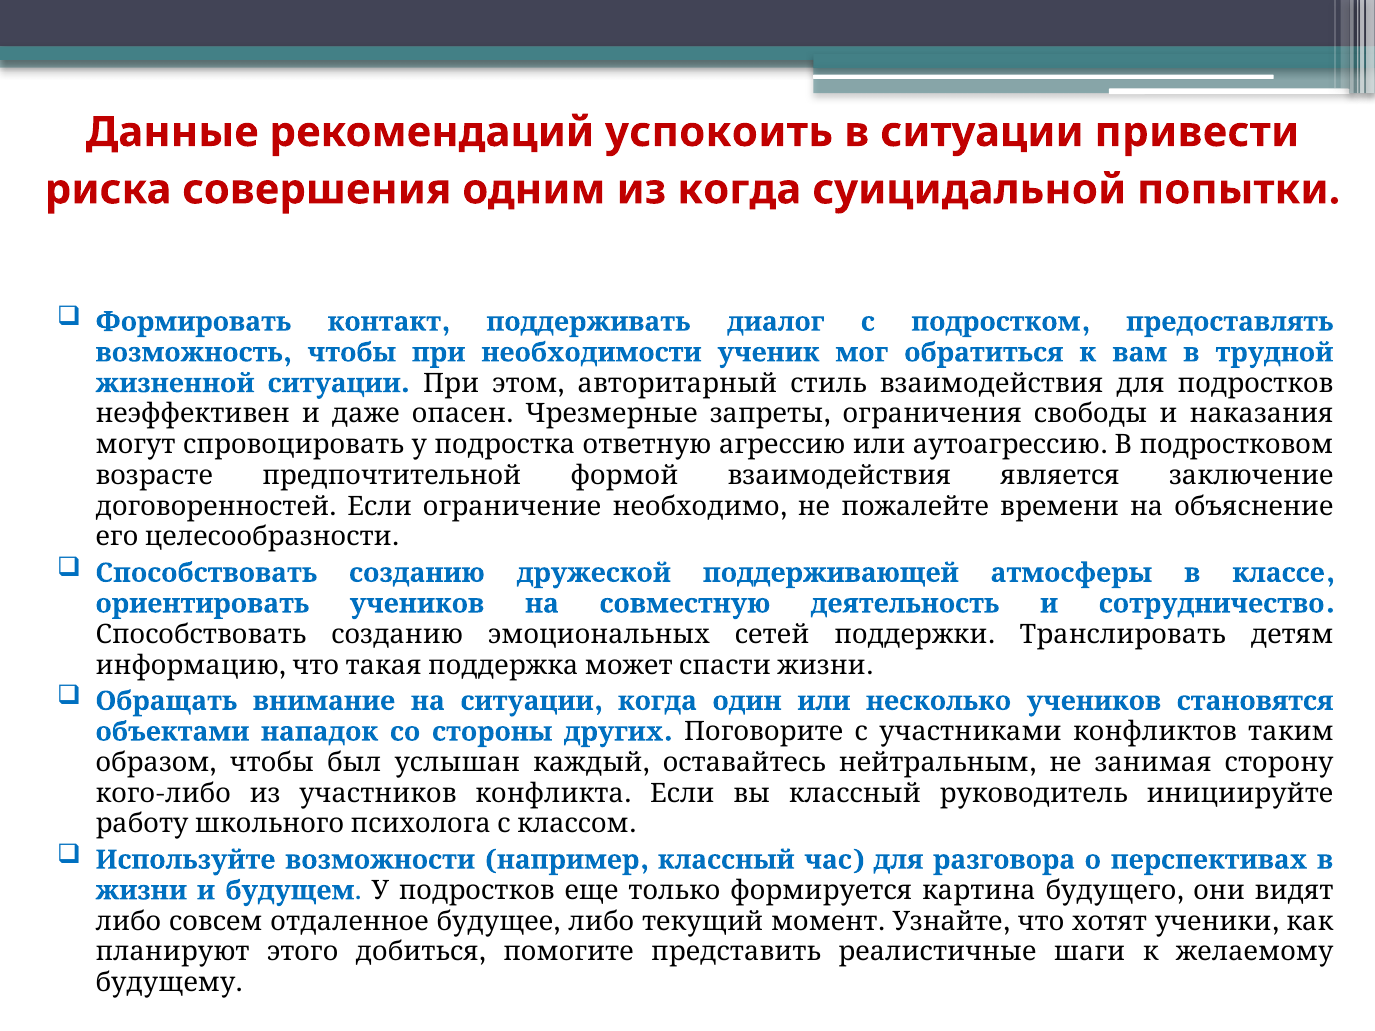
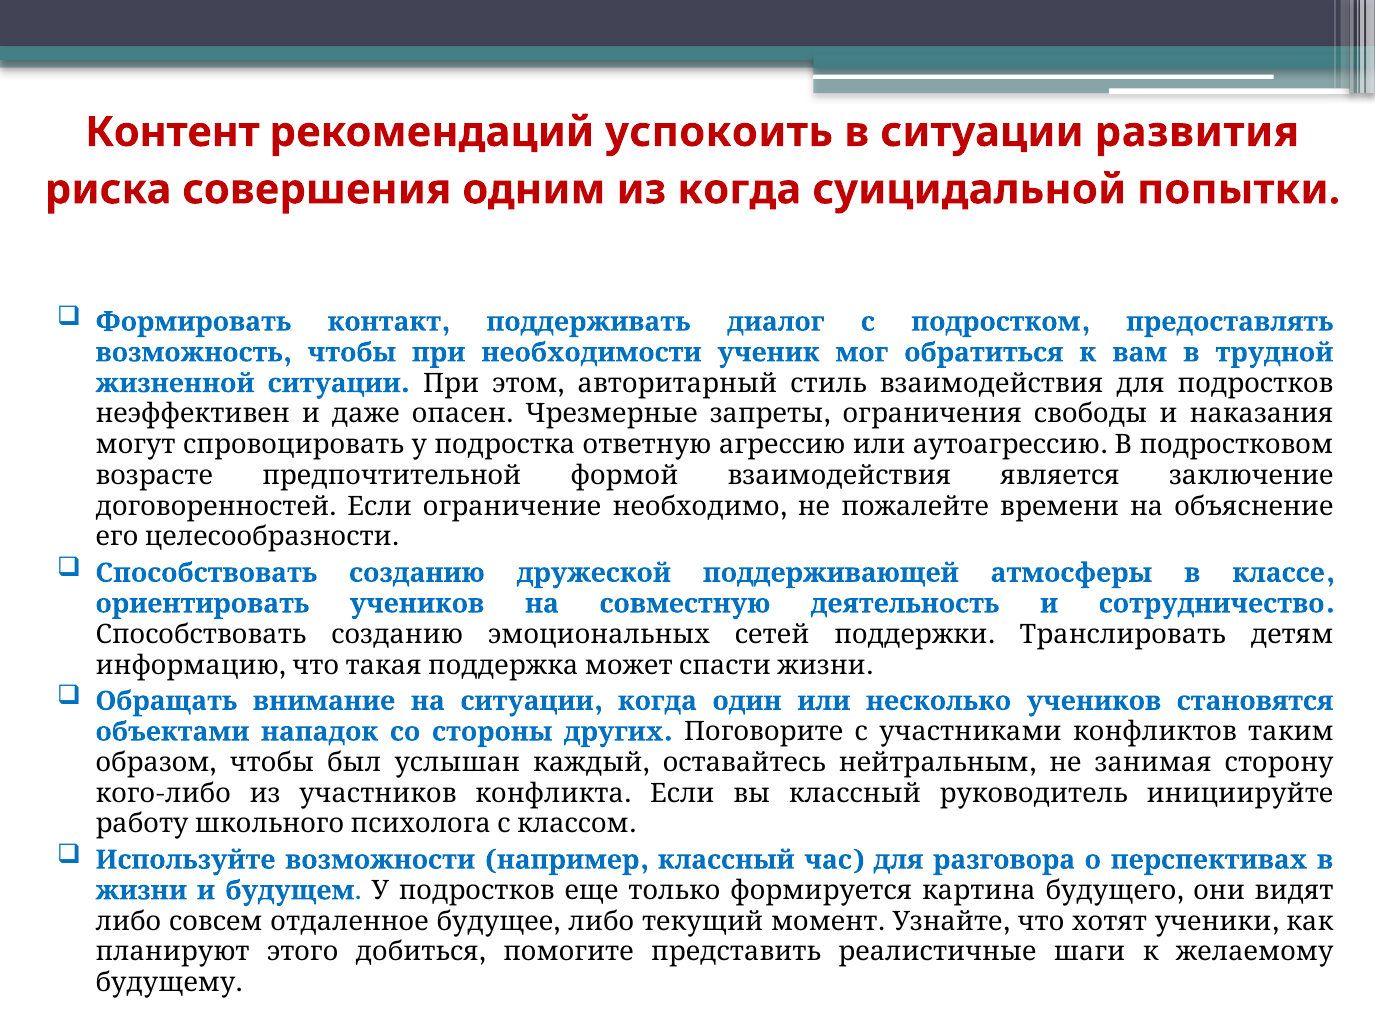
Данные: Данные -> Контент (172, 132)
привести: привести -> развития (1197, 132)
